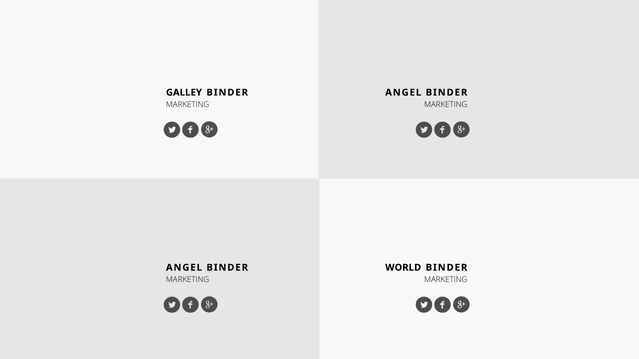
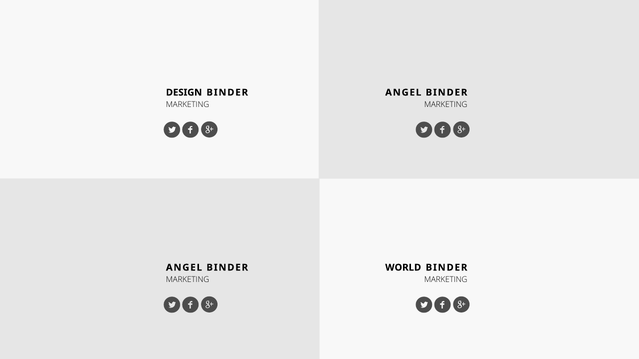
GALLEY: GALLEY -> DESIGN (184, 93)
